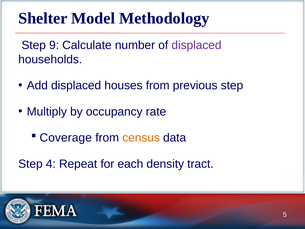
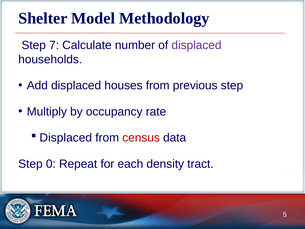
9: 9 -> 7 (54, 45)
Coverage: Coverage -> Displaced (66, 138)
census colour: orange -> red (141, 138)
4: 4 -> 0 (51, 164)
